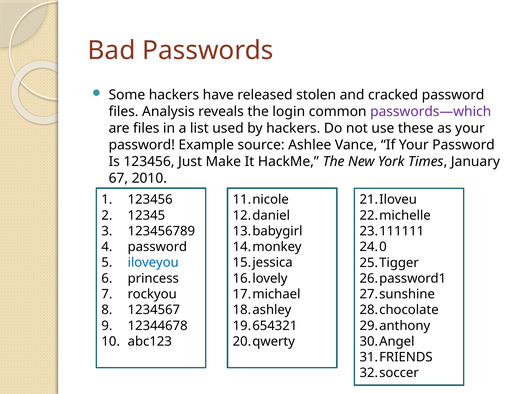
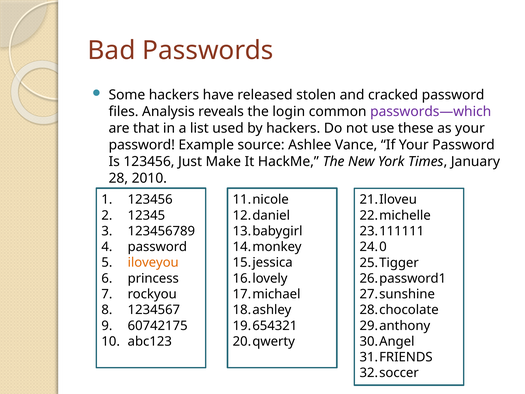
are files: files -> that (146, 128)
67: 67 -> 28 (118, 178)
iloveyou colour: blue -> orange (153, 262)
12344678: 12344678 -> 60742175 (158, 325)
